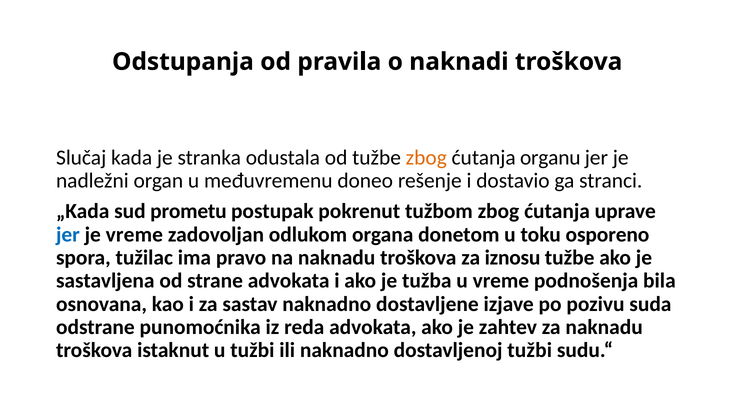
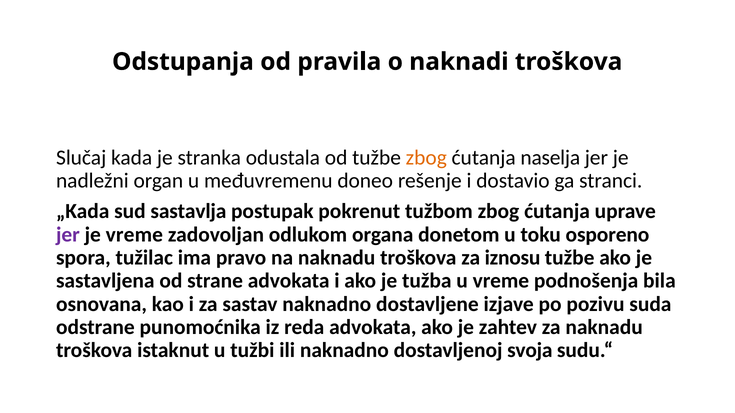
organu: organu -> naselja (550, 158)
prometu: prometu -> sastavlja (188, 212)
jer colour: blue -> purple (68, 235)
dostavljenoj tužbi: tužbi -> svoja (530, 351)
